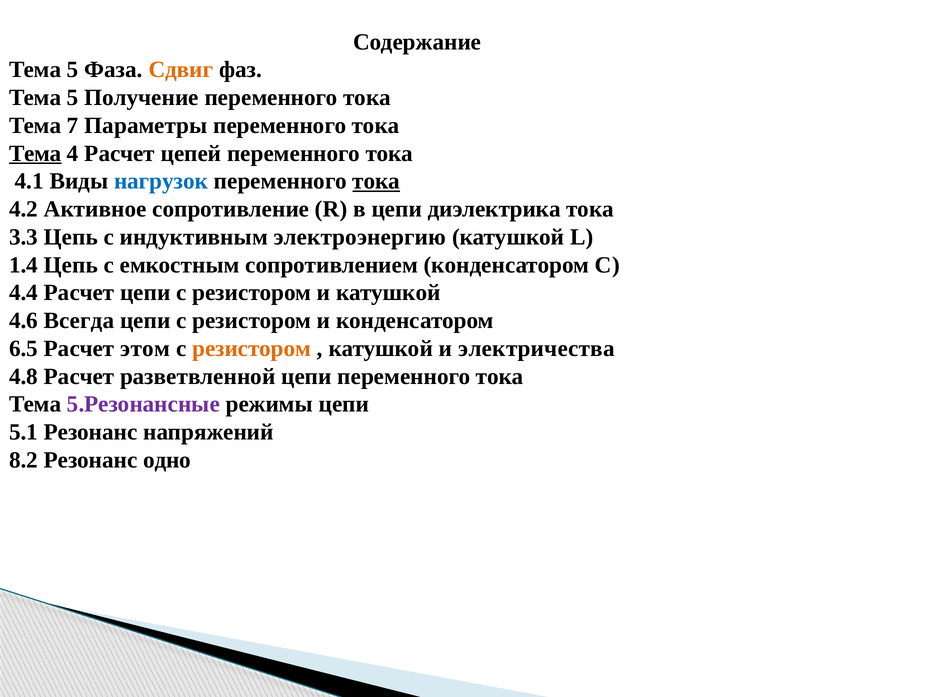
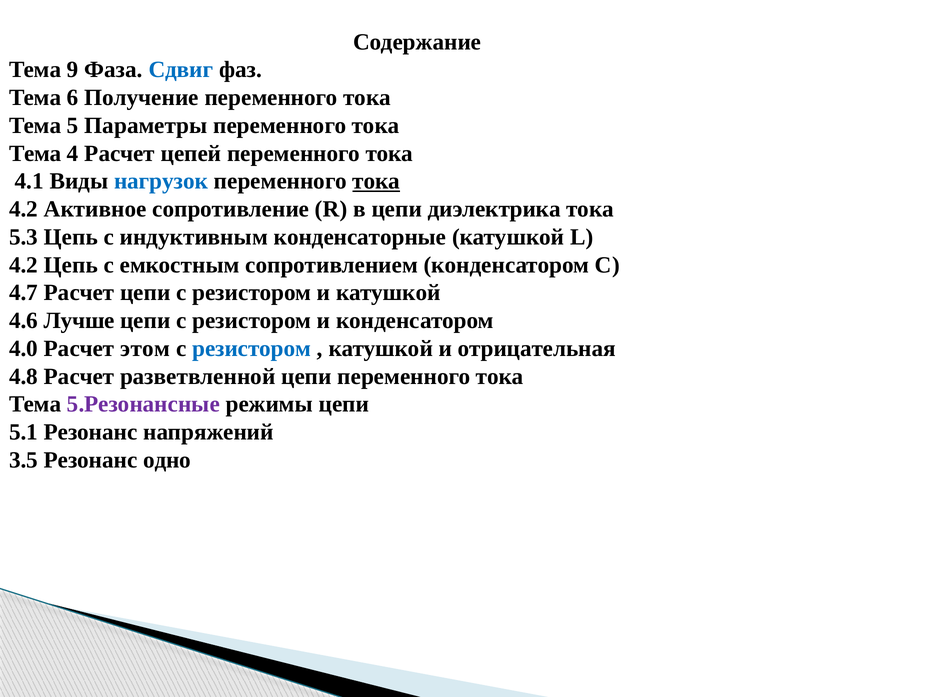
5: 5 -> 9 (73, 70)
Сдвиг colour: orange -> blue (181, 70)
5: 5 -> 6 (73, 98)
7: 7 -> 5 (73, 125)
Тема underline: present -> none (35, 153)
3.3: 3.3 -> 5.3 (24, 237)
электроэнергию: электроэнергию -> конденсаторные (360, 237)
1.4: 1.4 -> 4.2 (24, 265)
4.4: 4.4 -> 4.7 (24, 293)
Всегда: Всегда -> Лучше (79, 321)
6.5: 6.5 -> 4.0 (24, 348)
резистором colour: orange -> blue (252, 348)
электричества: электричества -> отрицательная (537, 348)
8.2: 8.2 -> 3.5 (24, 460)
